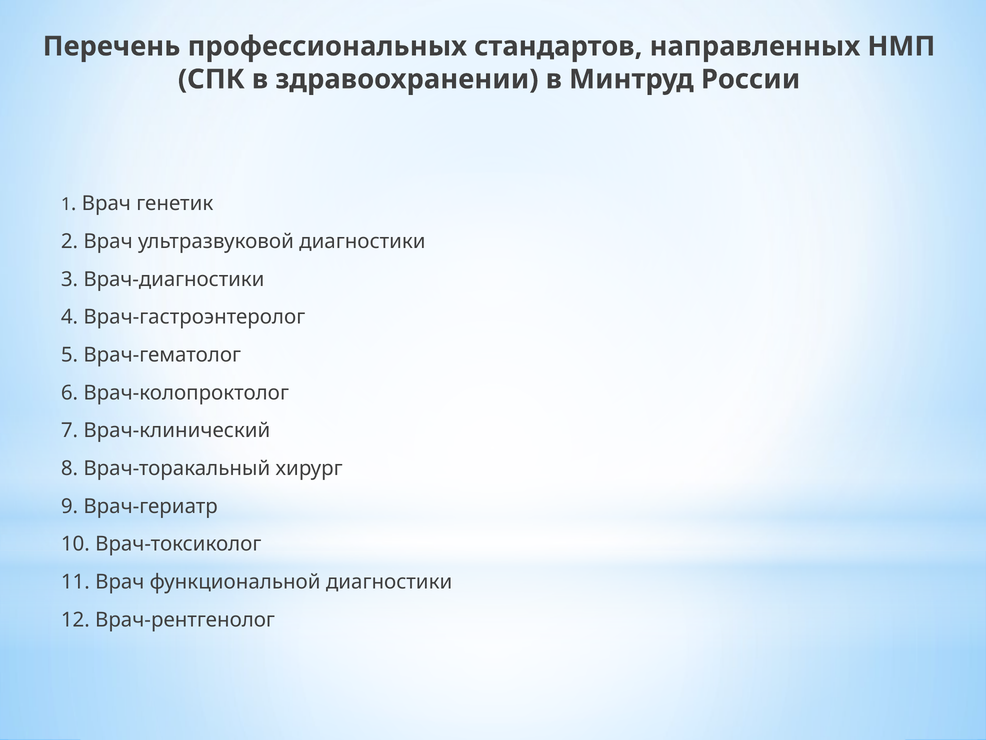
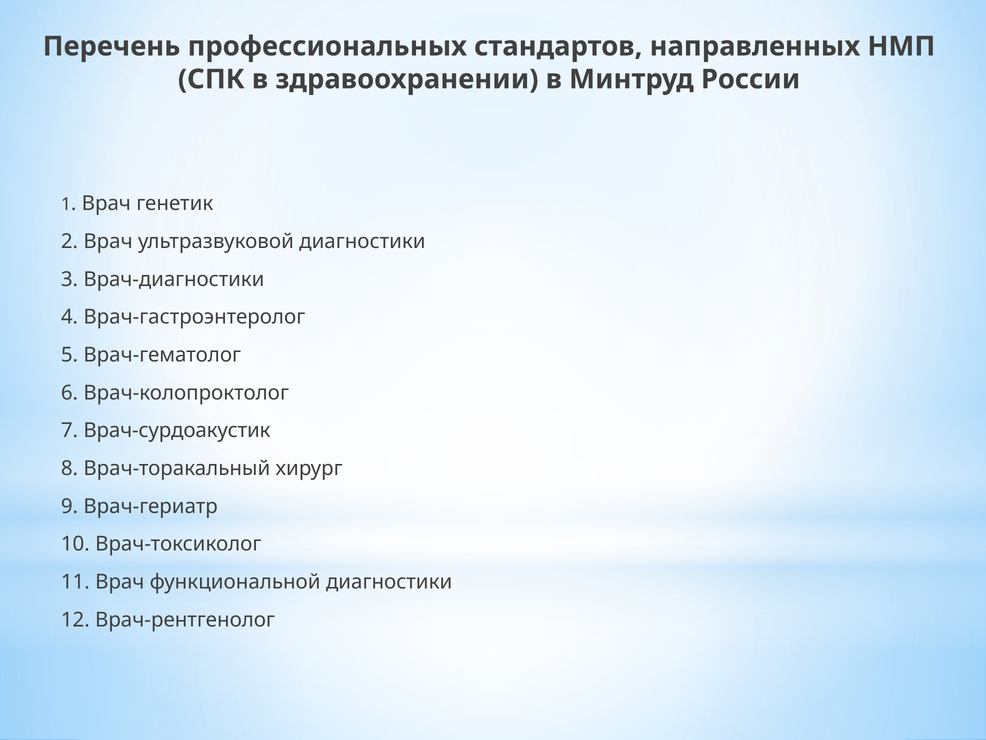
Врач-клинический: Врач-клинический -> Врач-сурдоакустик (177, 430)
